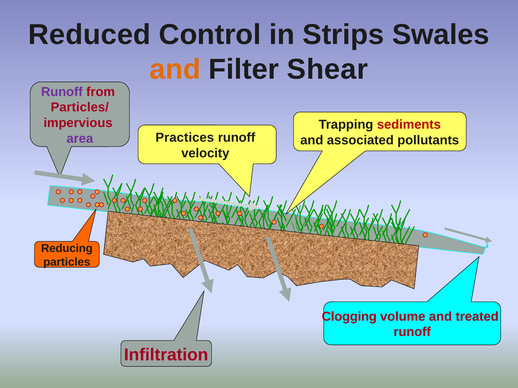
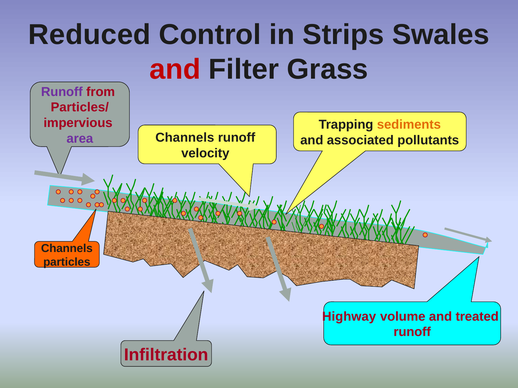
and colour: orange -> red (175, 69)
Shear: Shear -> Grass (328, 69)
sediments colour: red -> orange (409, 125)
Practices: Practices -> Channels (185, 138)
Reducing: Reducing -> Channels (67, 249)
Clogging: Clogging -> Highway (349, 317)
